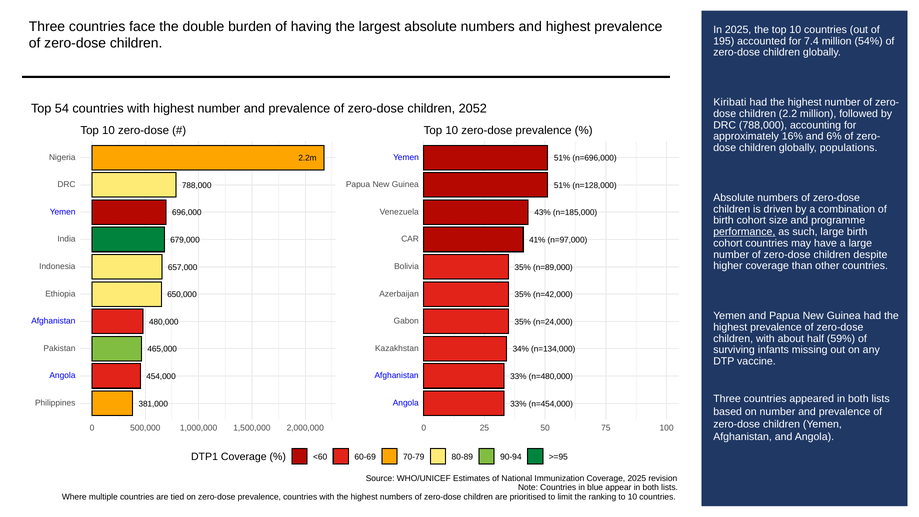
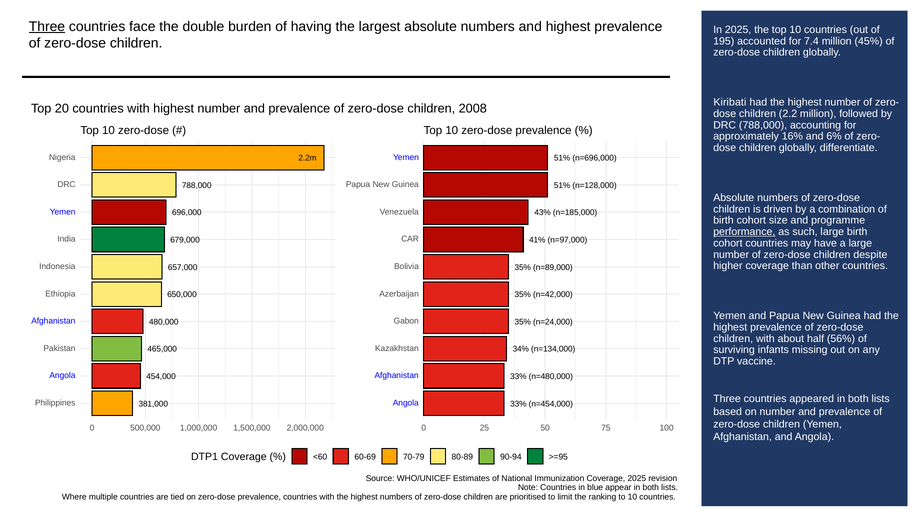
Three underline: none -> present (47, 26)
54%: 54% -> 45% (869, 41)
54: 54 -> 20 (62, 109)
2052: 2052 -> 2008 (473, 109)
populations: populations -> differentiate (849, 148)
59%: 59% -> 56% (841, 339)
